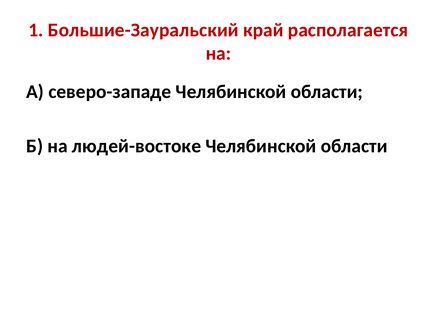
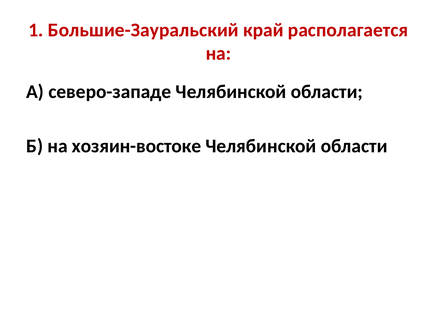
людей-востоке: людей-востоке -> хозяин-востоке (137, 146)
